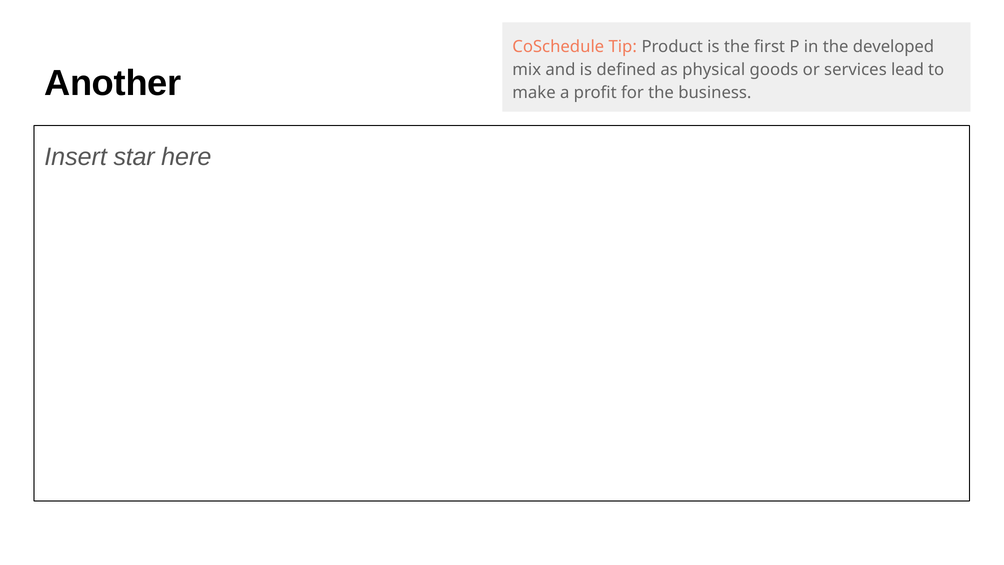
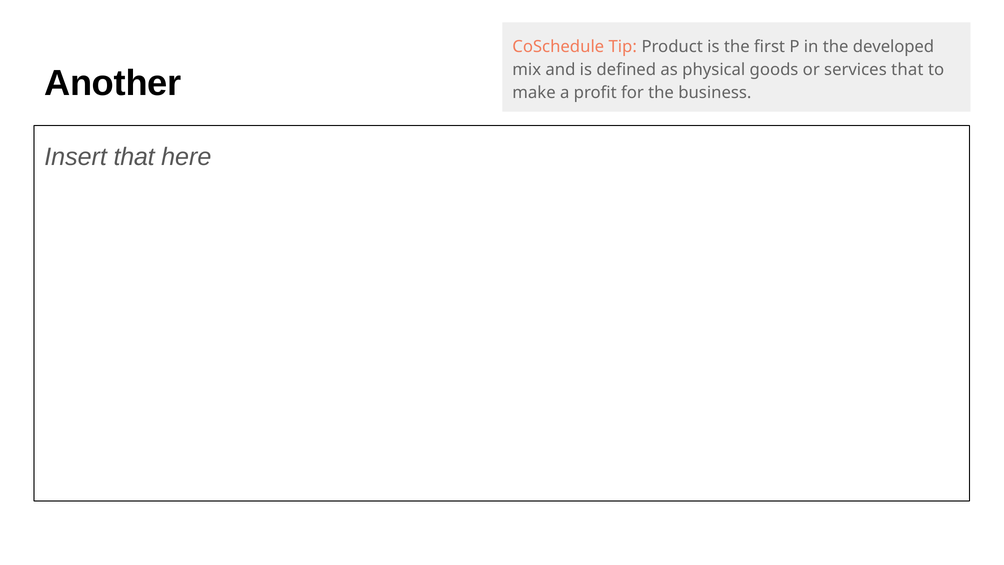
services lead: lead -> that (907, 70)
Insert star: star -> that (134, 157)
